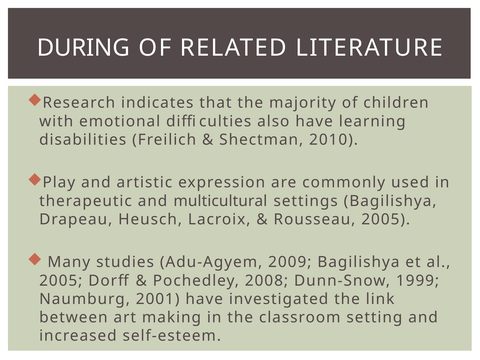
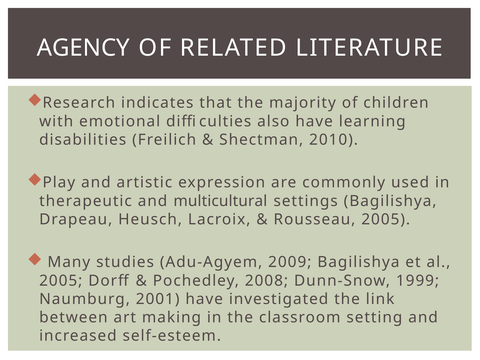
DURING: DURING -> AGENCY (83, 48)
